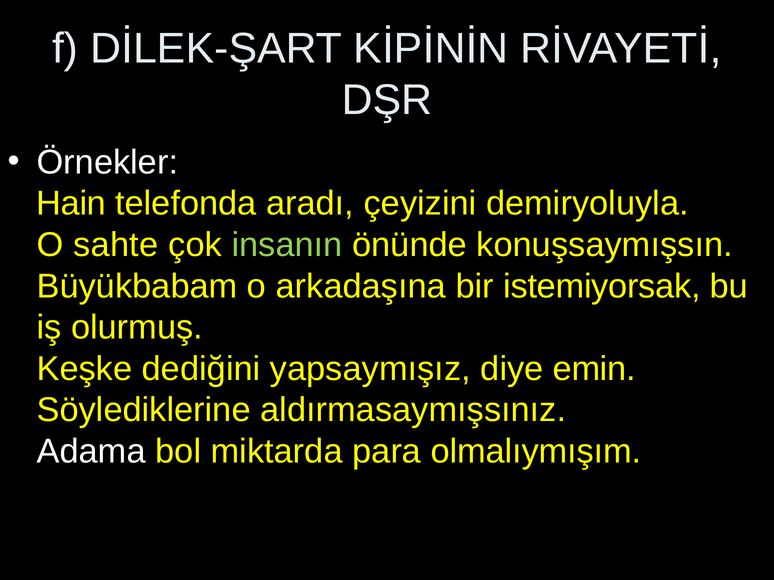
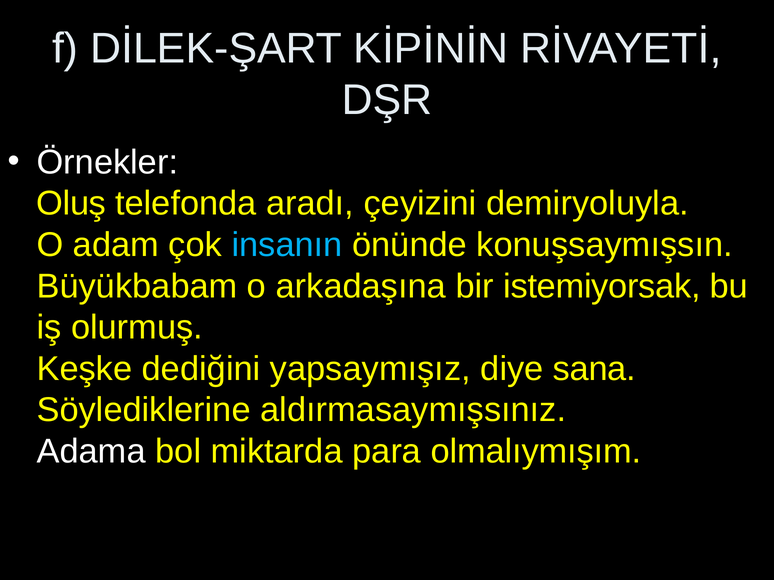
Hain: Hain -> Oluş (71, 204)
sahte: sahte -> adam (116, 245)
insanın colour: light green -> light blue (287, 245)
emin: emin -> sana (594, 369)
